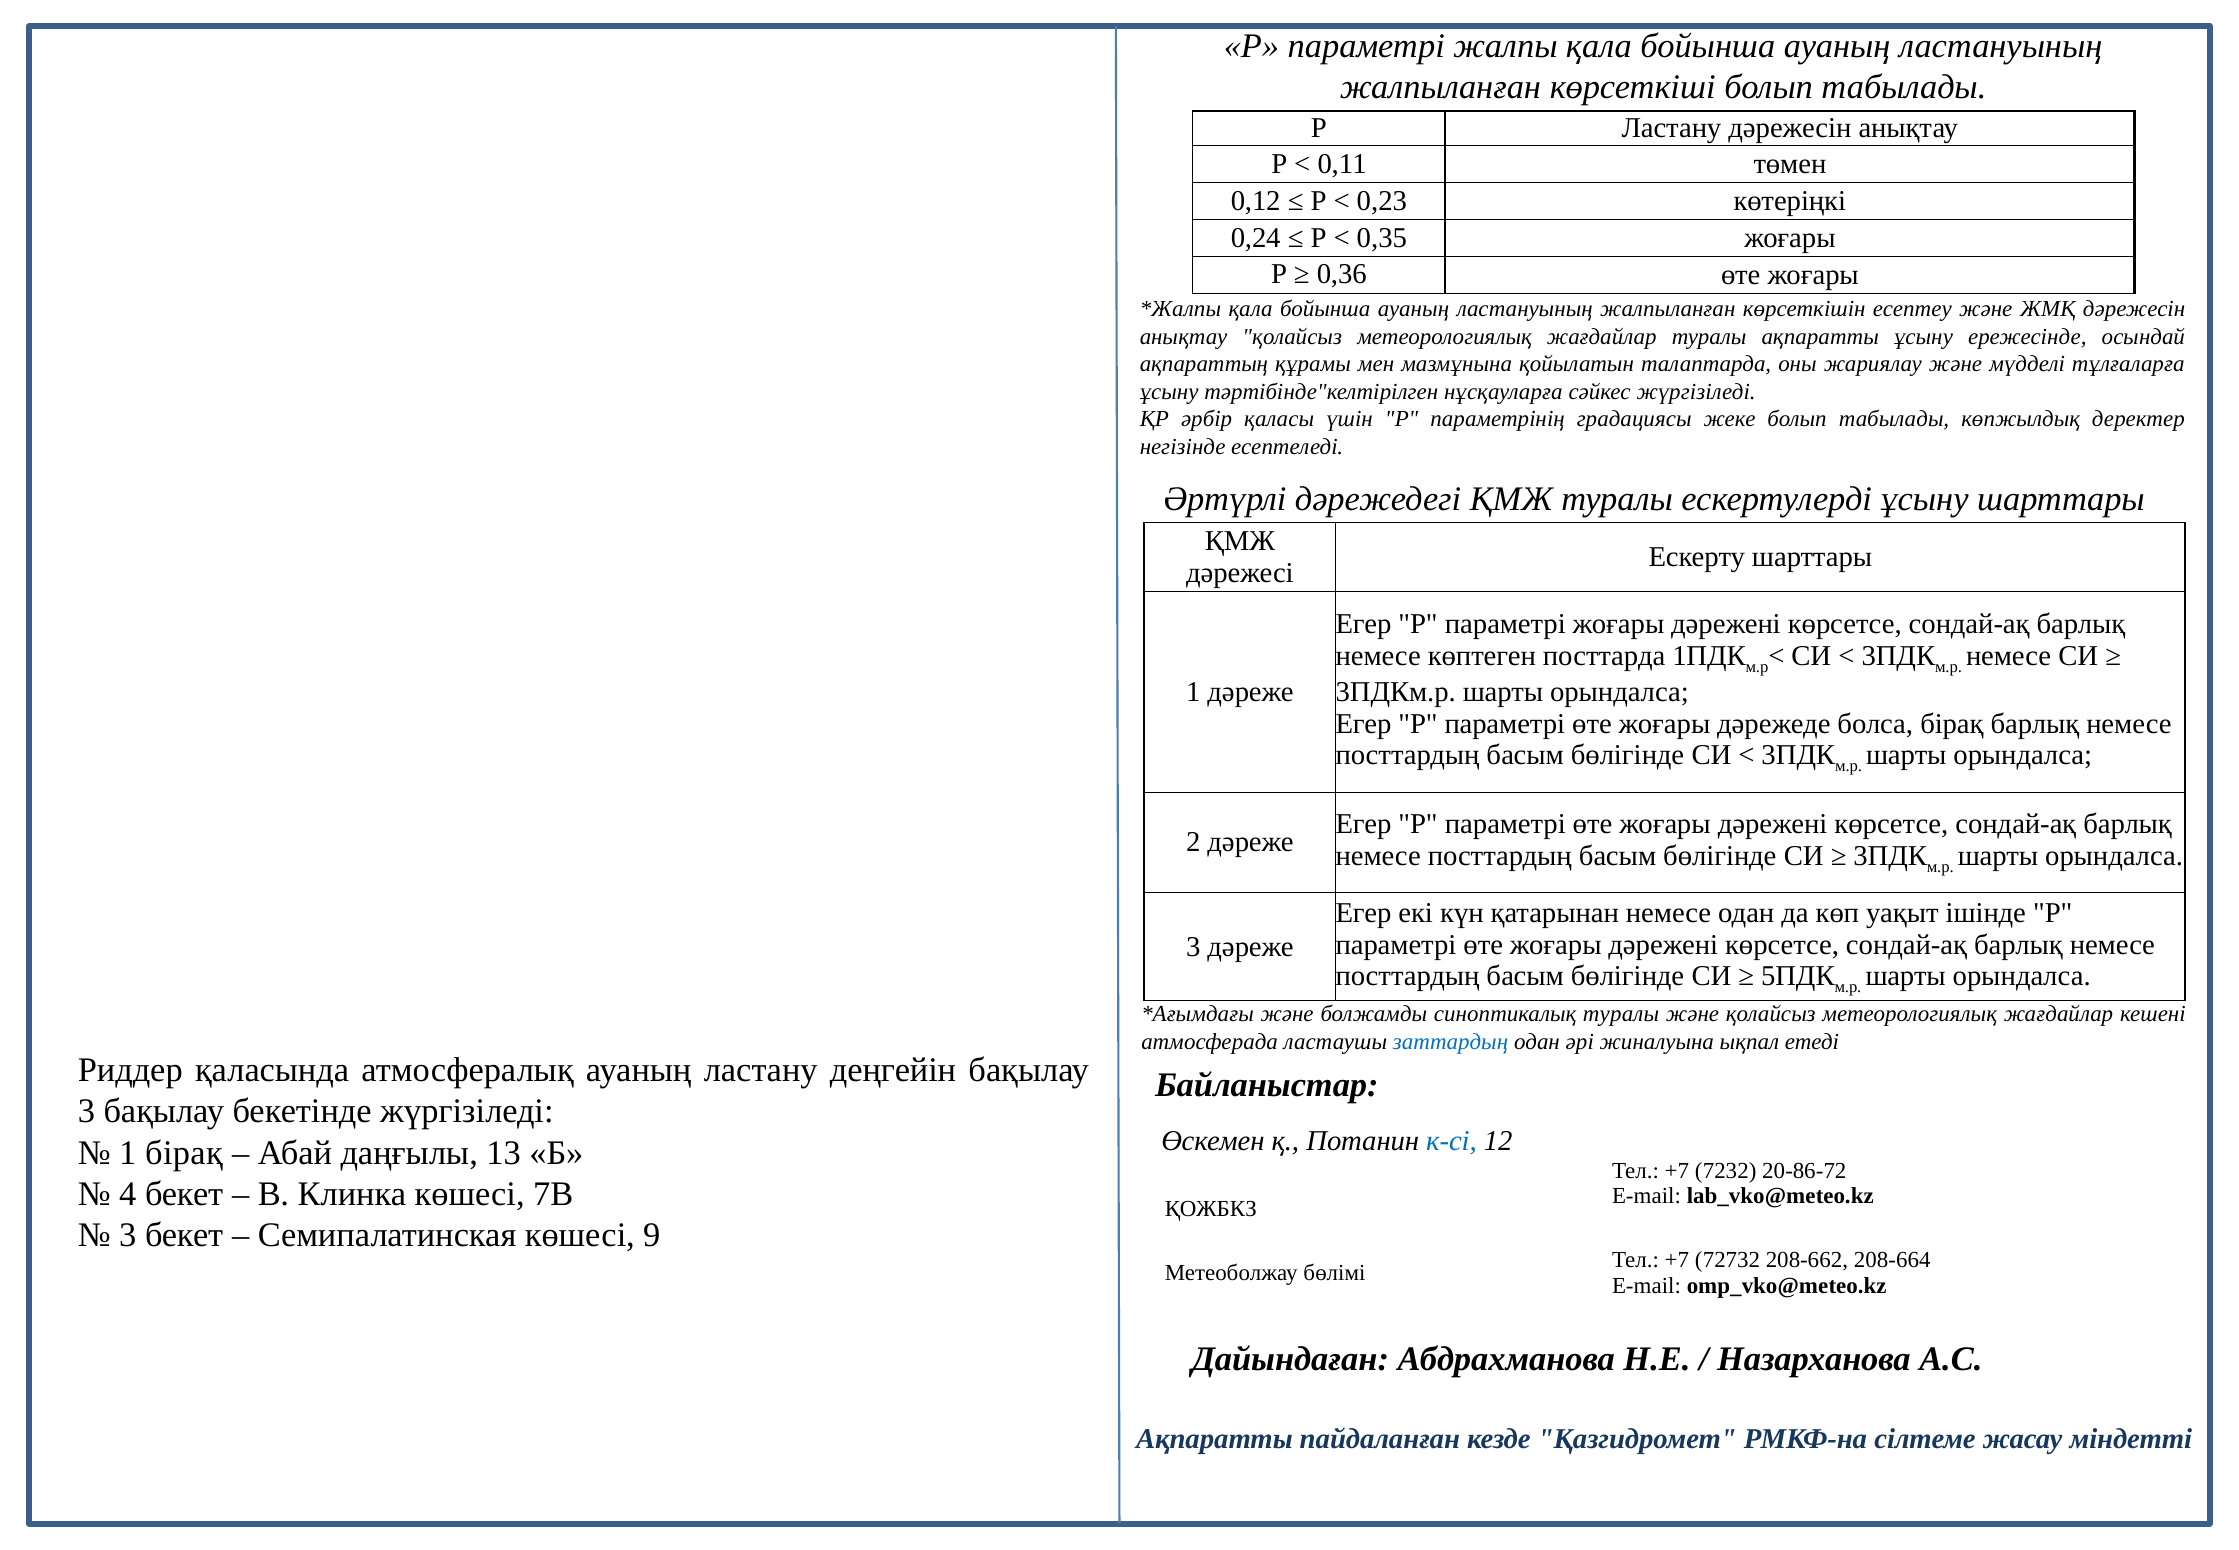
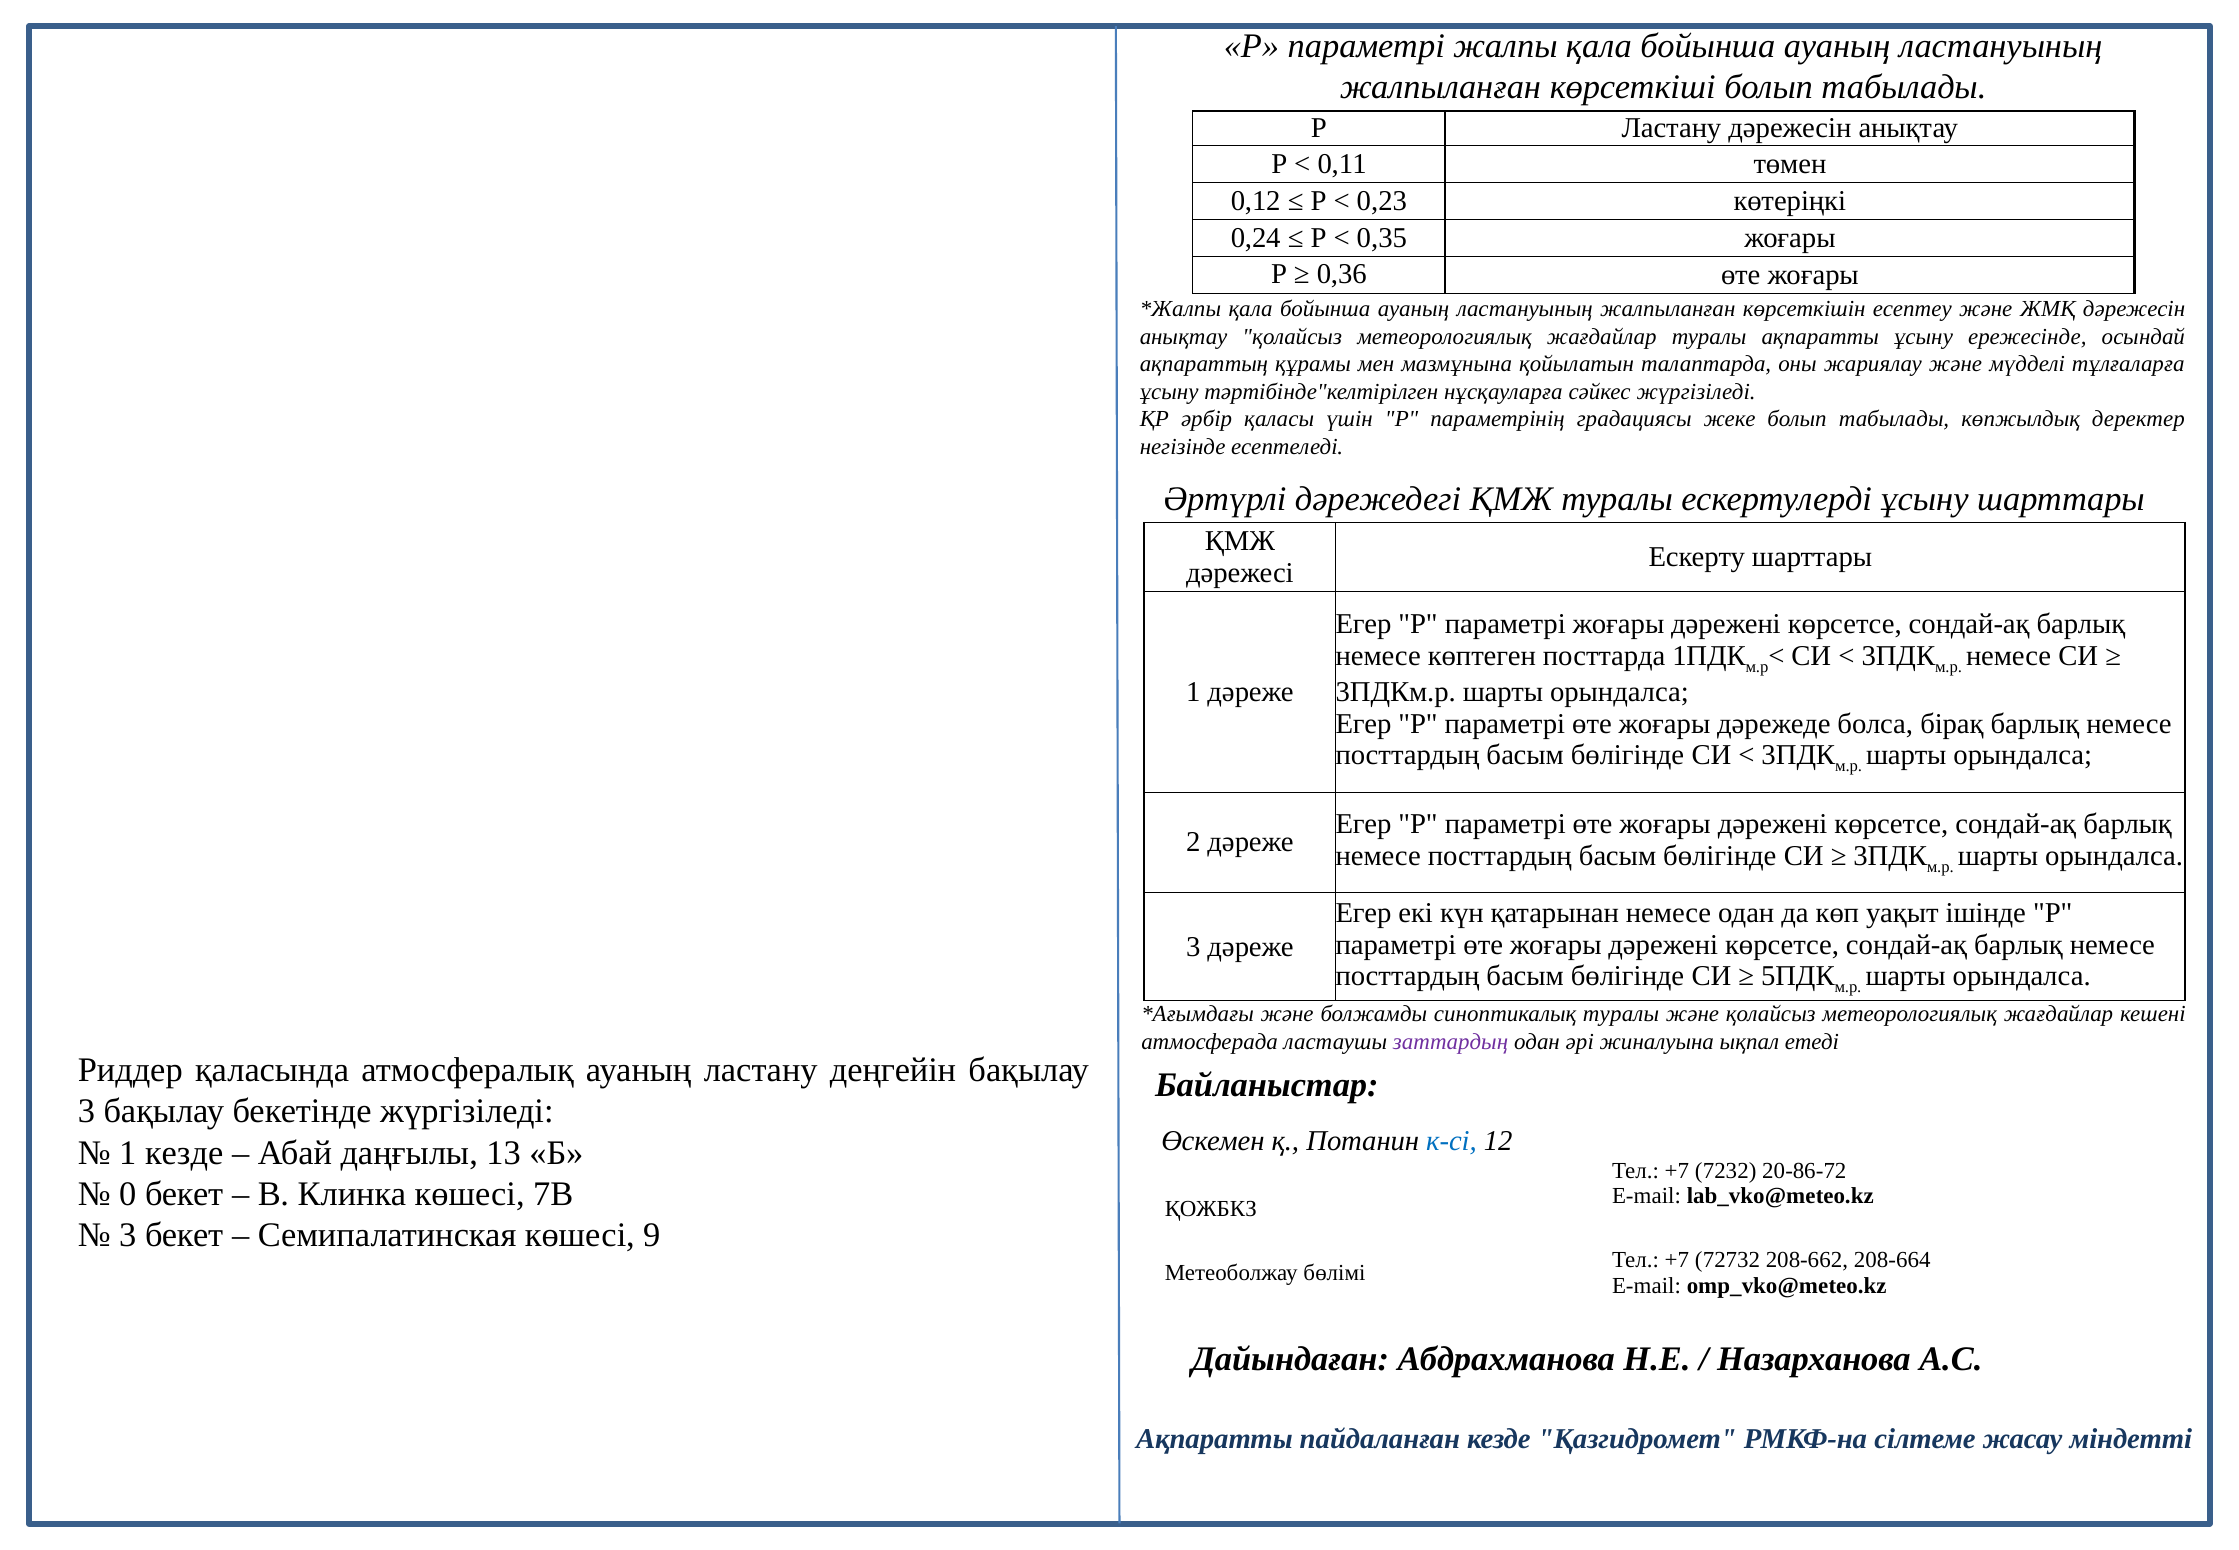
заттардың colour: blue -> purple (1451, 1042)
1 бірақ: бірақ -> кезде (184, 1153)
4: 4 -> 0 (128, 1194)
